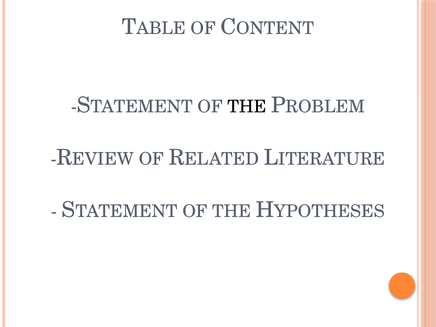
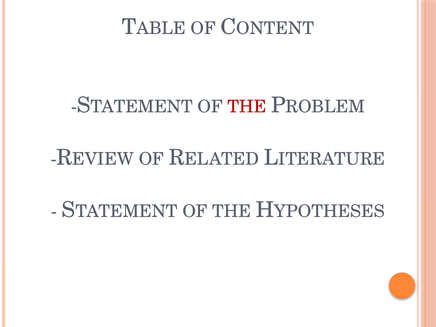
THE colour: black -> red (247, 107)
